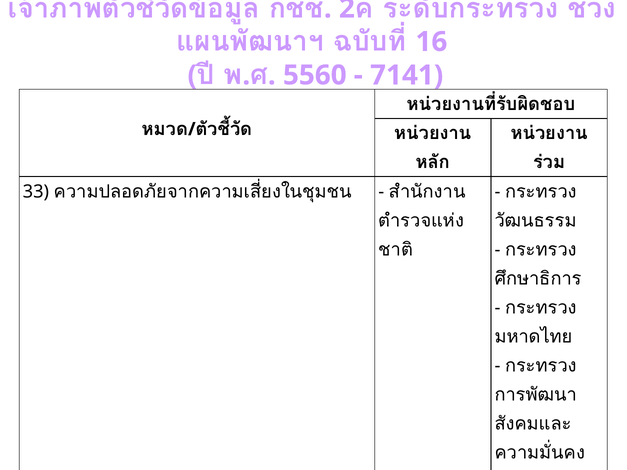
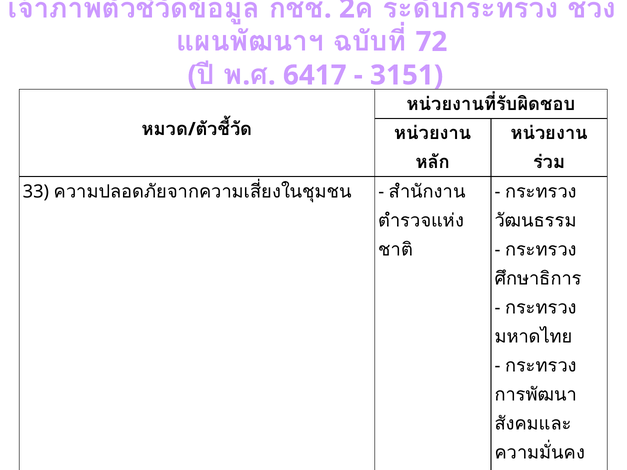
16: 16 -> 72 (431, 42)
5560: 5560 -> 6417 (315, 75)
7141: 7141 -> 3151 (407, 75)
